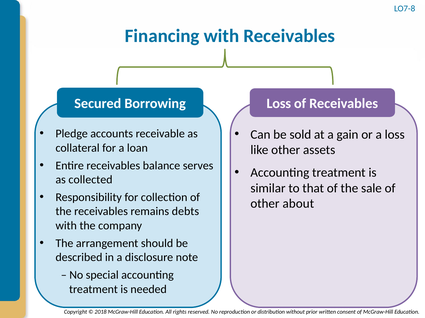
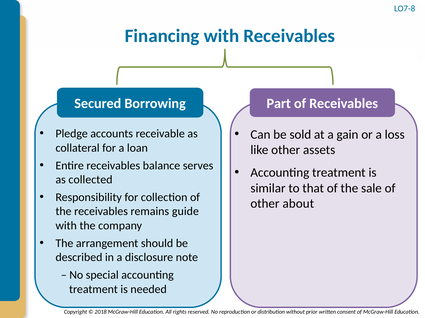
Borrowing Loss: Loss -> Part (279, 104)
debts: debts -> guide (185, 212)
